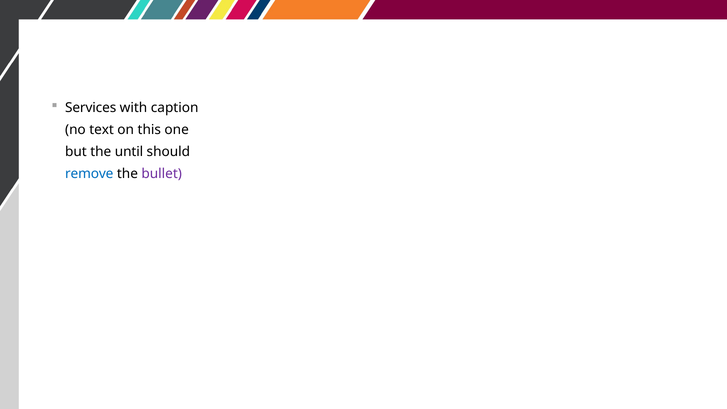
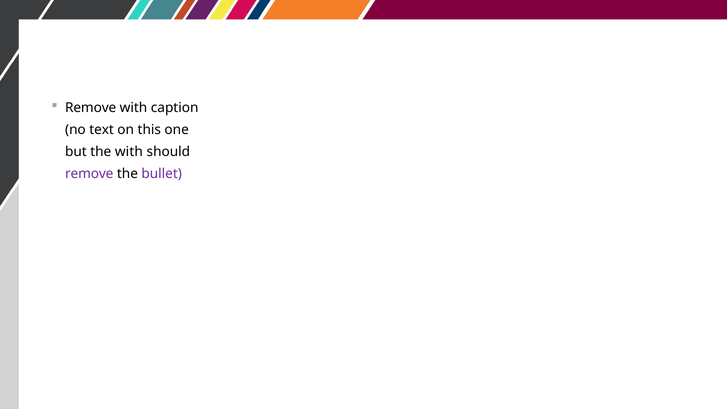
Services: Services -> Remove (91, 108)
the until: until -> with (129, 152)
remove colour: blue -> purple (89, 174)
